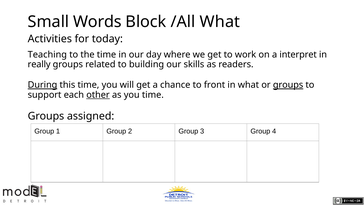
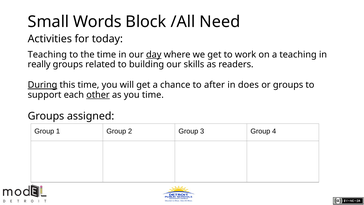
/All What: What -> Need (220, 22)
day underline: none -> present (154, 55)
a interpret: interpret -> teaching (298, 55)
front: front -> after (214, 85)
in what: what -> does (248, 85)
groups underline: present -> none (288, 85)
